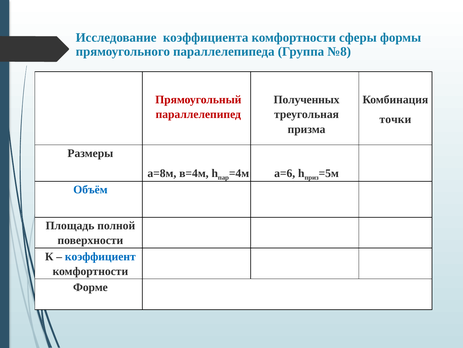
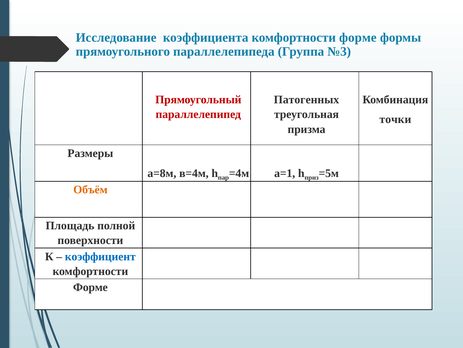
коэффициента комфортности сферы: сферы -> форме (358, 37)
№8: №8 -> №3 (339, 52)
Полученных: Полученных -> Патогенных (306, 100)
a=6: a=6 -> a=1 (285, 173)
Объём colour: blue -> orange (90, 189)
